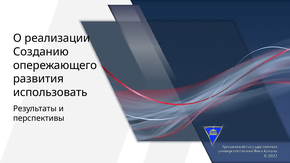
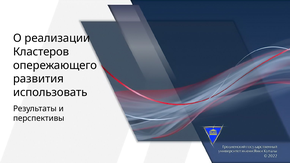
Созданию: Созданию -> Кластеров (41, 52)
